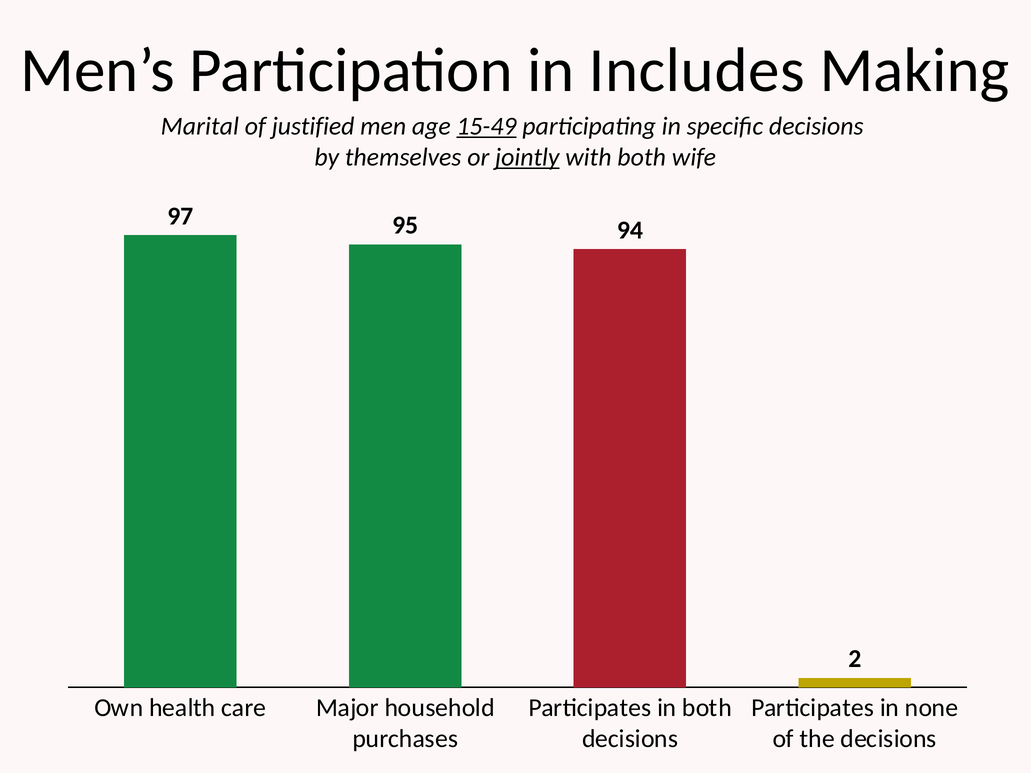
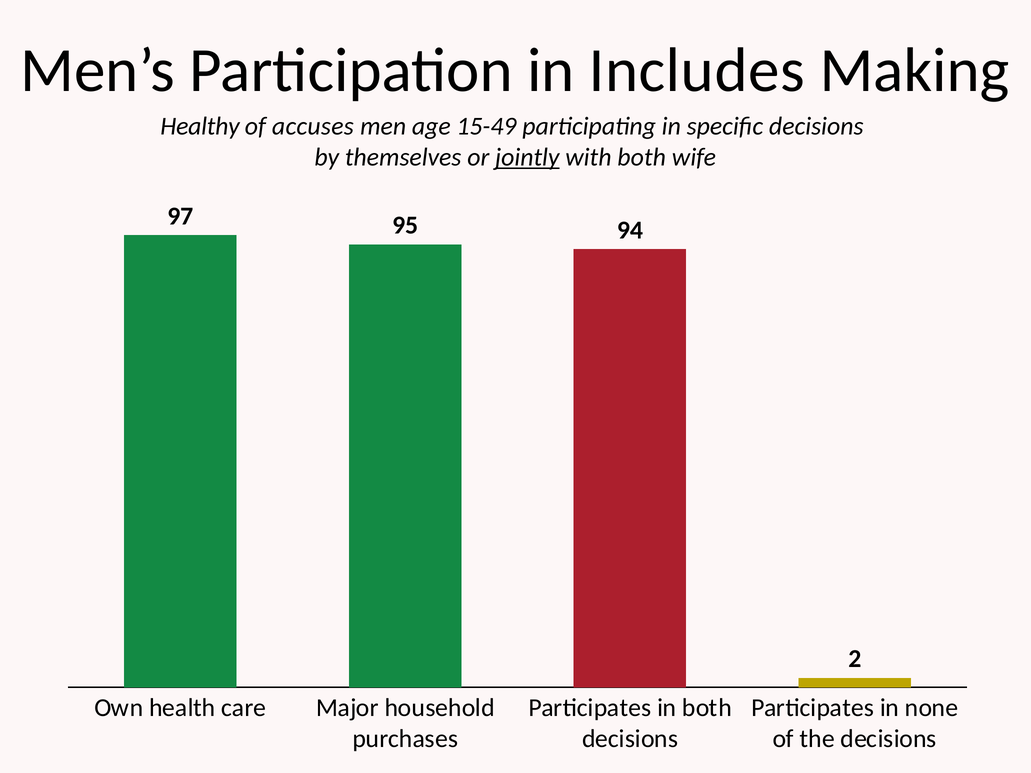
Marital: Marital -> Healthy (200, 126)
justified: justified -> accuses (313, 126)
15-49 underline: present -> none (486, 126)
